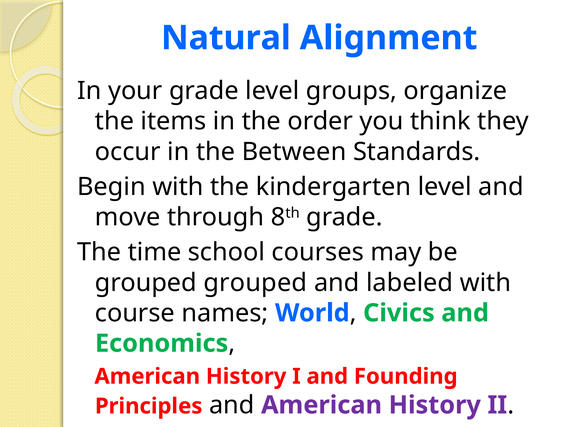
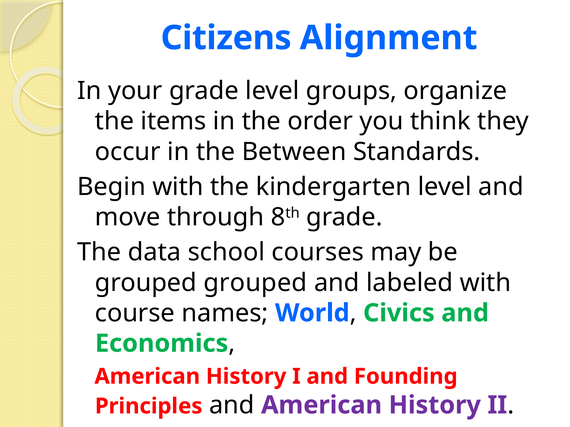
Natural: Natural -> Citizens (226, 38)
time: time -> data (155, 253)
